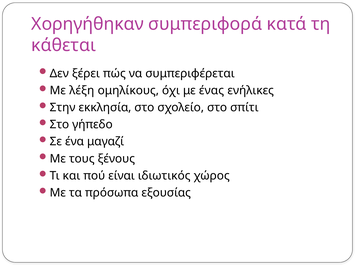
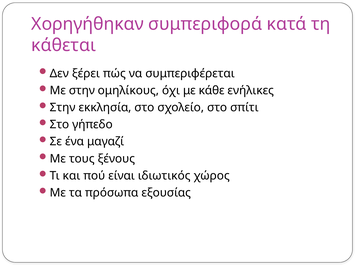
Με λέξη: λέξη -> στην (82, 91)
ένας: ένας -> κάθε (212, 91)
